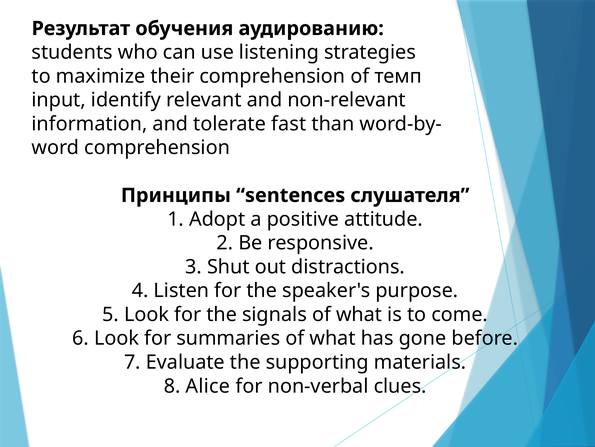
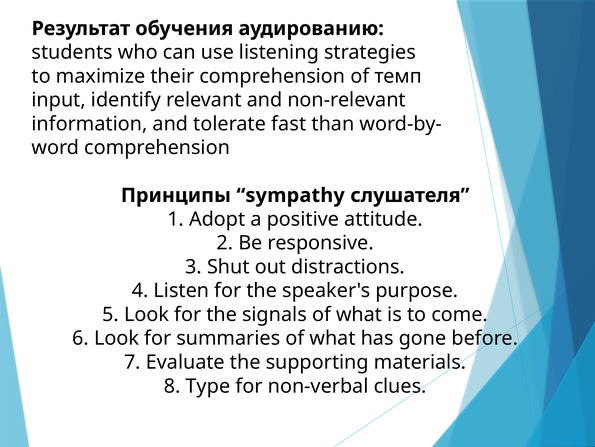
sentences: sentences -> sympathy (291, 195)
Alice: Alice -> Type (208, 385)
